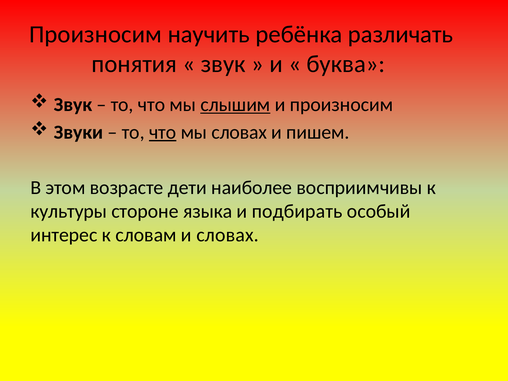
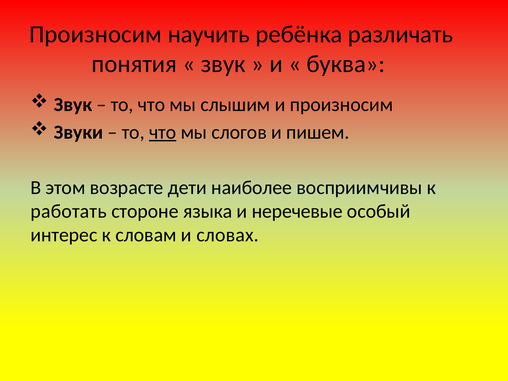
слышим underline: present -> none (235, 105)
мы словах: словах -> слогов (239, 132)
культуры: культуры -> работать (69, 211)
подбирать: подбирать -> неречевые (297, 211)
